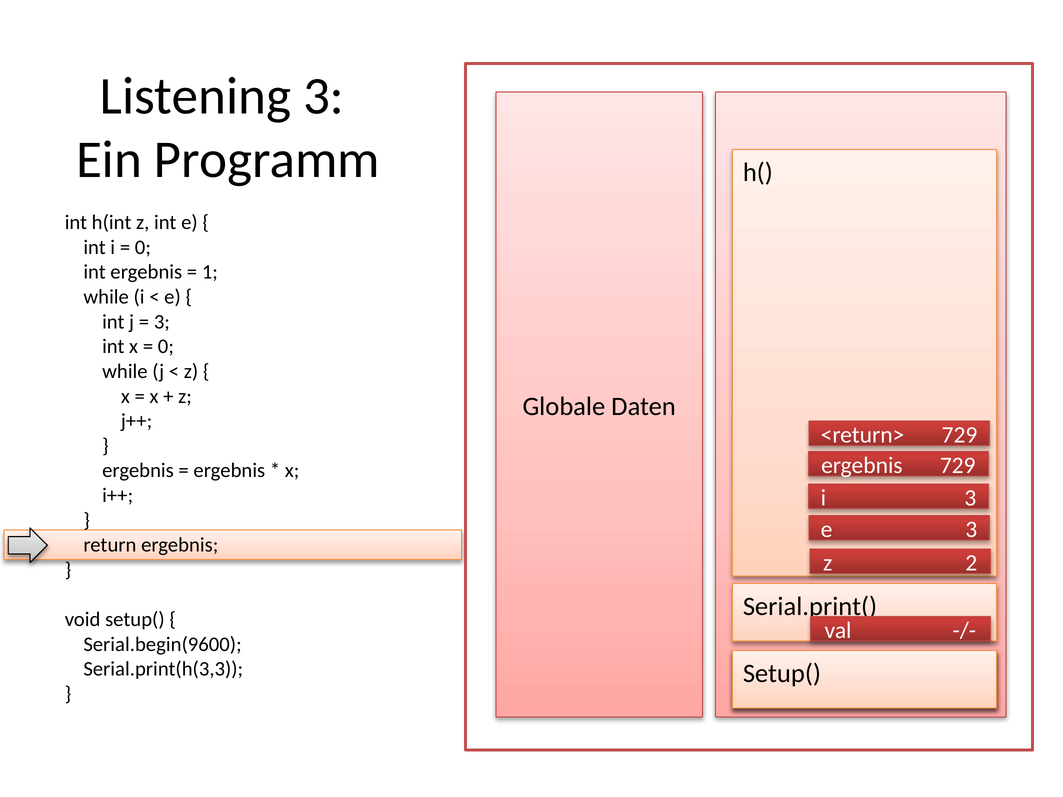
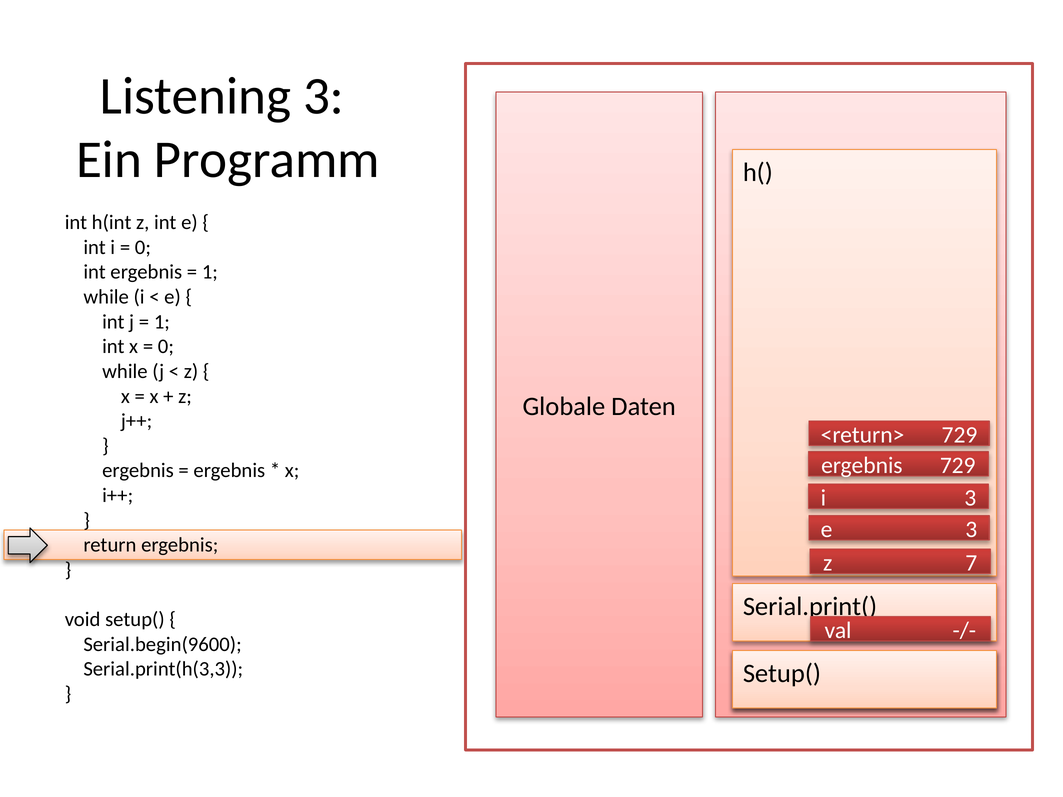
3: 3 -> 1 (162, 322)
2: 2 -> 7 (971, 563)
